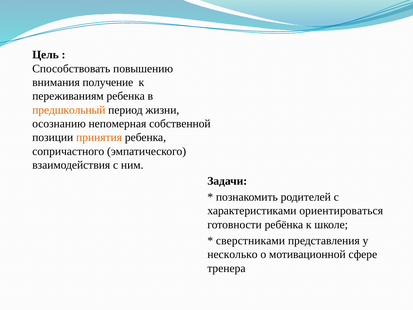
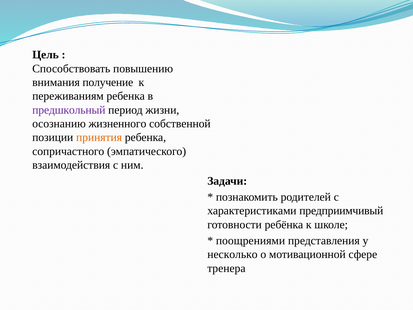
предшкольный colour: orange -> purple (69, 110)
непомерная: непомерная -> жизненного (117, 124)
ориентироваться: ориентироваться -> предприимчивый (341, 211)
сверстниками: сверстниками -> поощрениями (250, 240)
